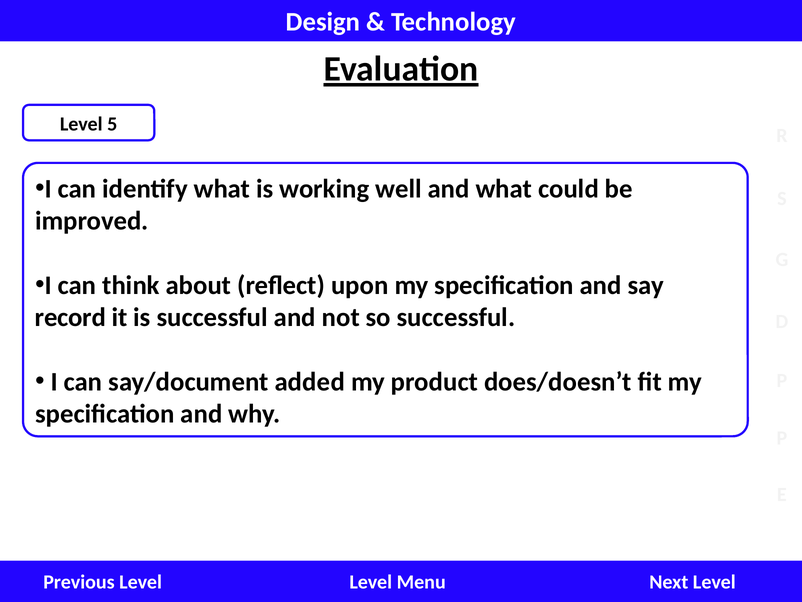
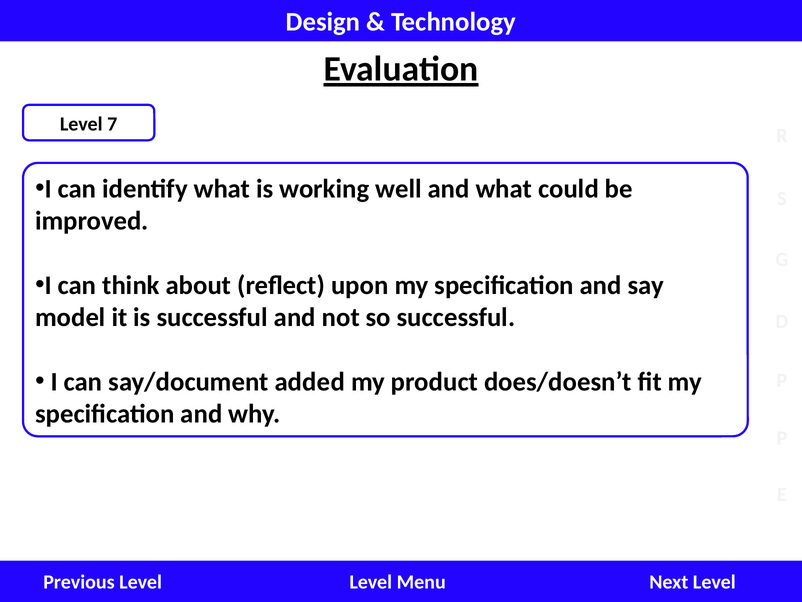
5: 5 -> 7 (112, 124)
record: record -> model (70, 317)
